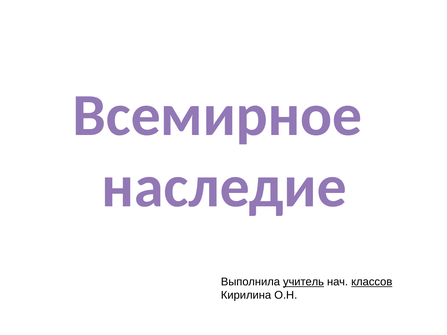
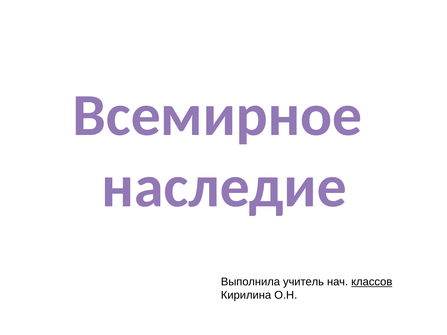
учитель underline: present -> none (304, 282)
